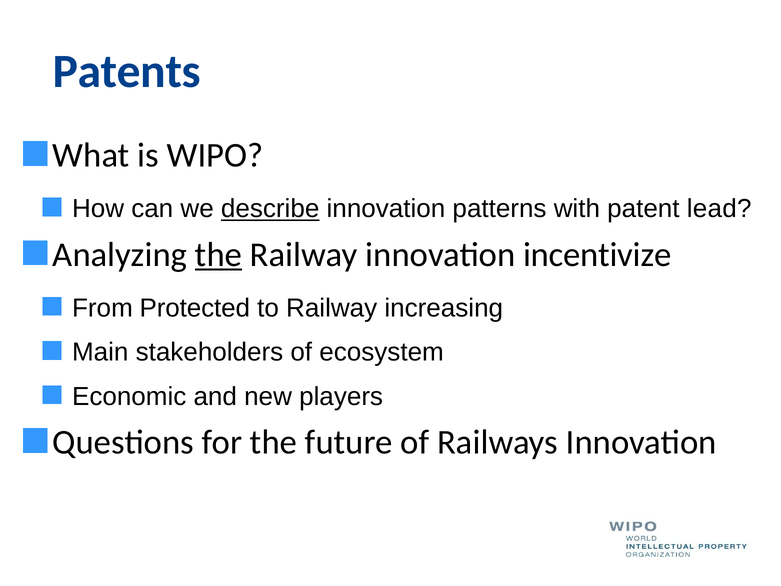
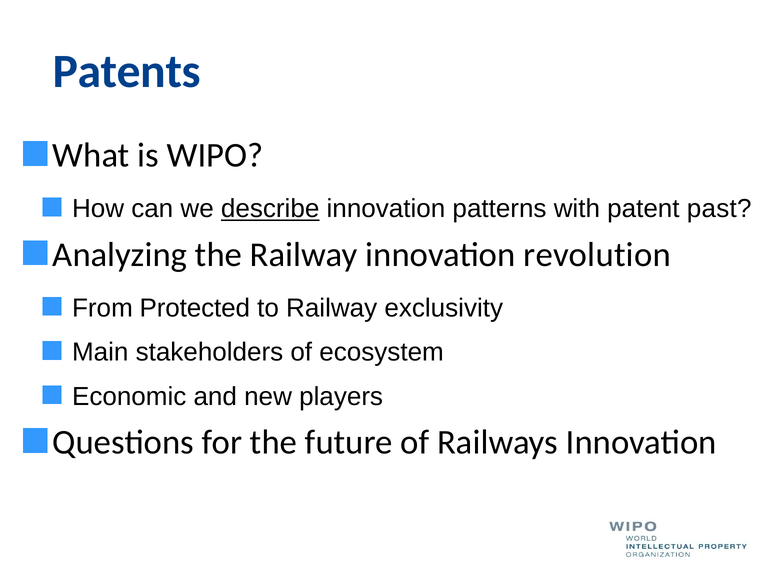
lead: lead -> past (719, 209)
the underline: present -> none (219, 255)
incentivize: incentivize -> revolution (597, 255)
increasing: increasing -> exclusivity (444, 308)
